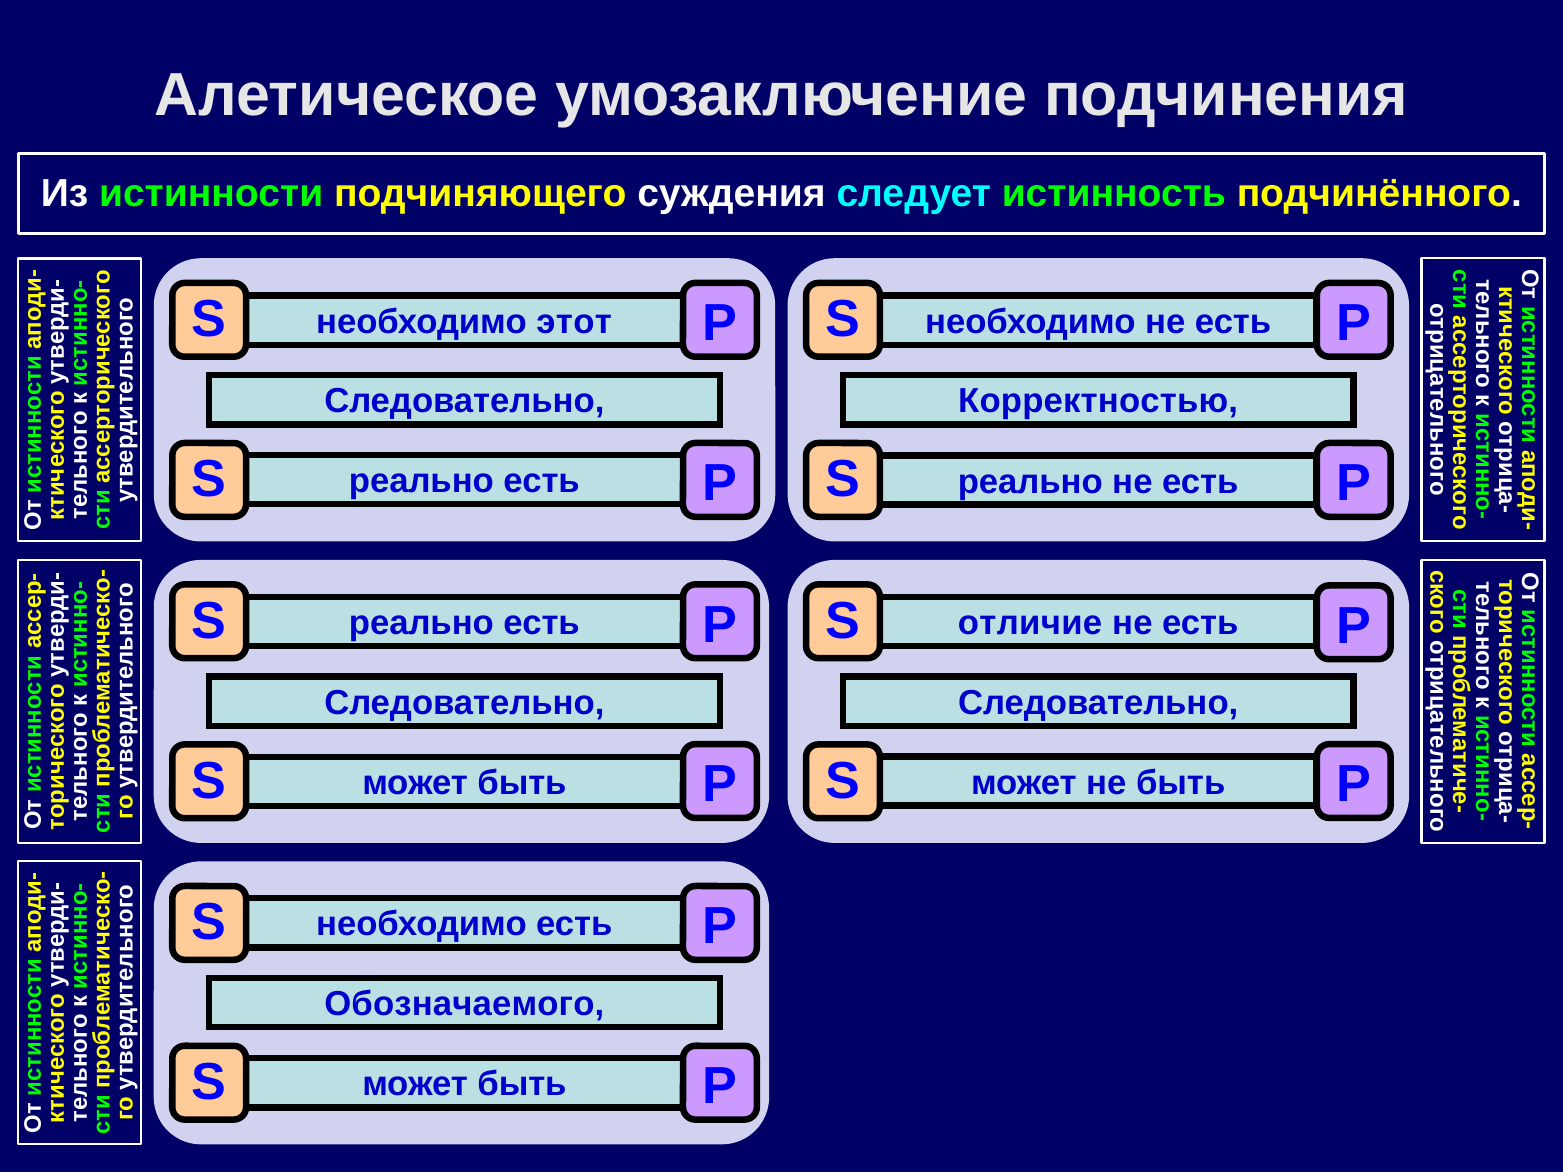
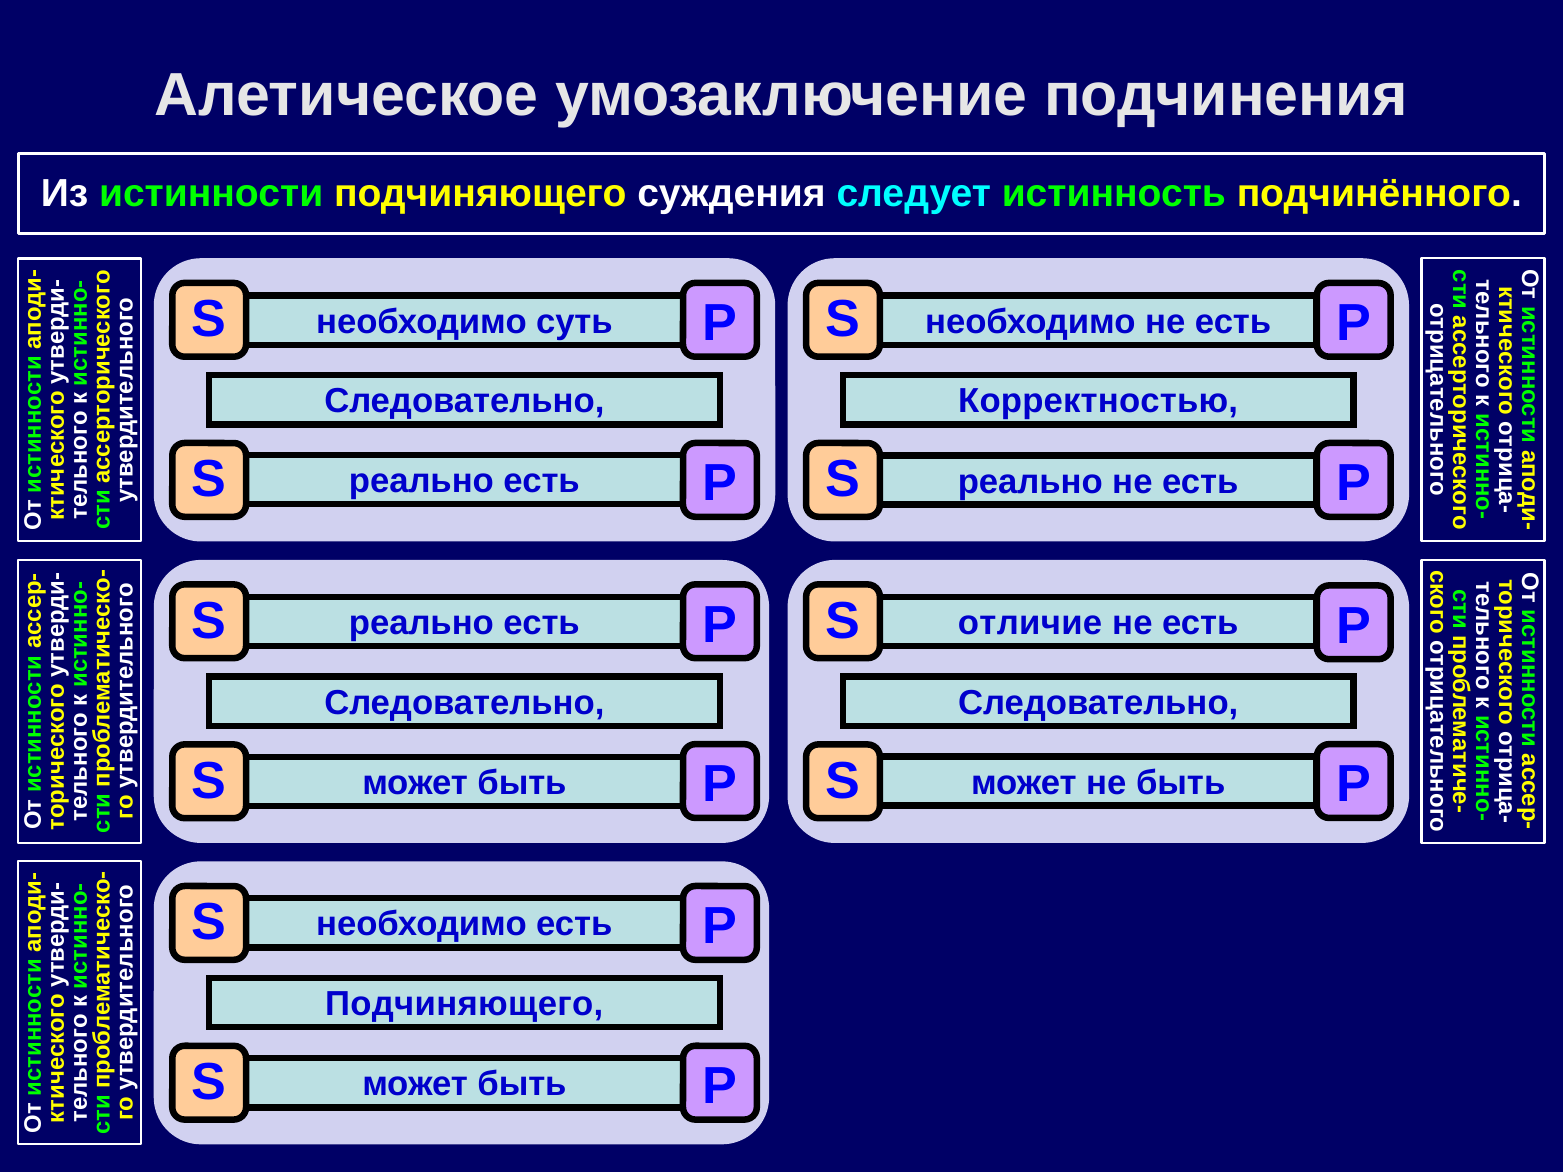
этот: этот -> суть (574, 322)
Обозначаемого: Обозначаемого -> Подчиняющего (464, 1005)
